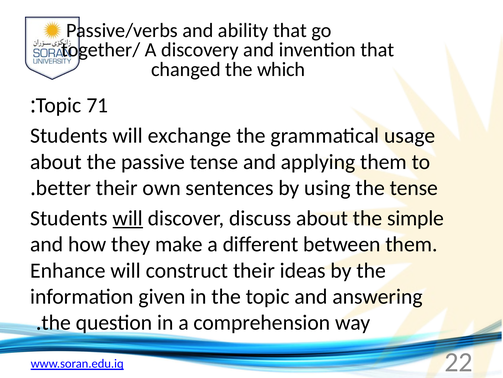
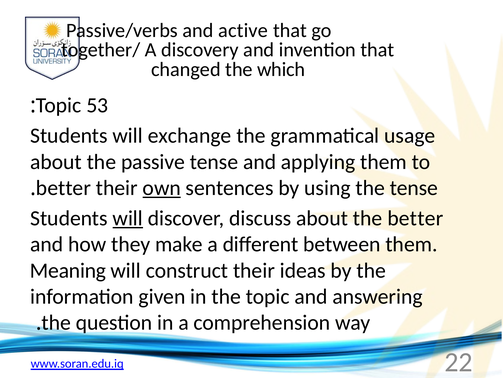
ability: ability -> active (243, 30)
71: 71 -> 53 (97, 105)
own underline: none -> present (162, 188)
the simple: simple -> better (415, 218)
Enhance: Enhance -> Meaning (68, 270)
